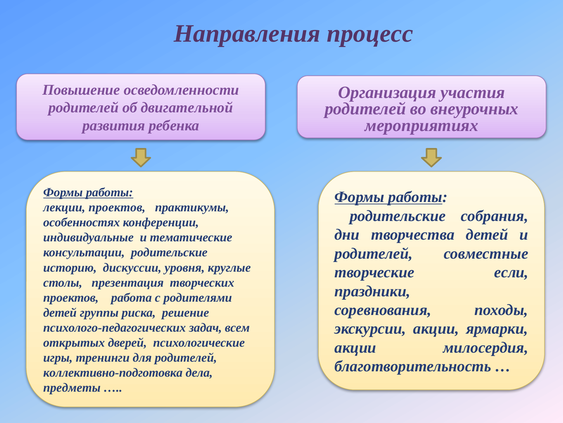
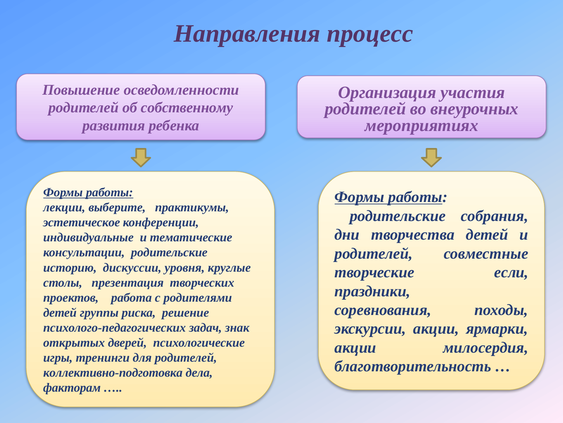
двигательной: двигательной -> собственному (187, 107)
лекции проектов: проектов -> выберите (117, 207)
особенностях: особенностях -> эстетическое (82, 222)
всем: всем -> знак (237, 327)
предметы: предметы -> факторам (72, 387)
